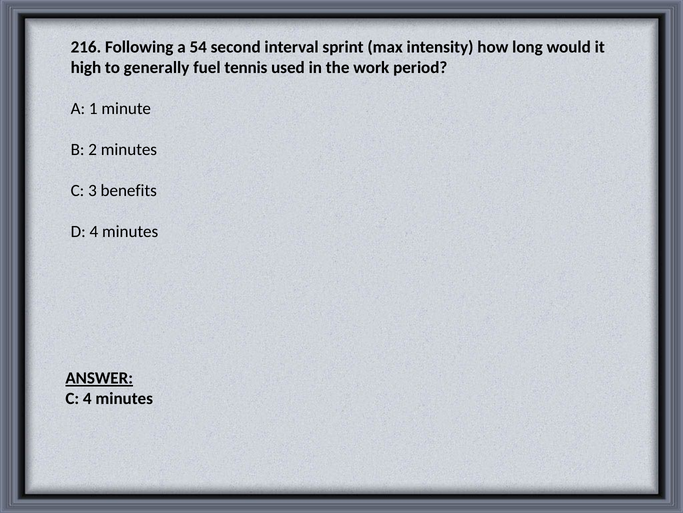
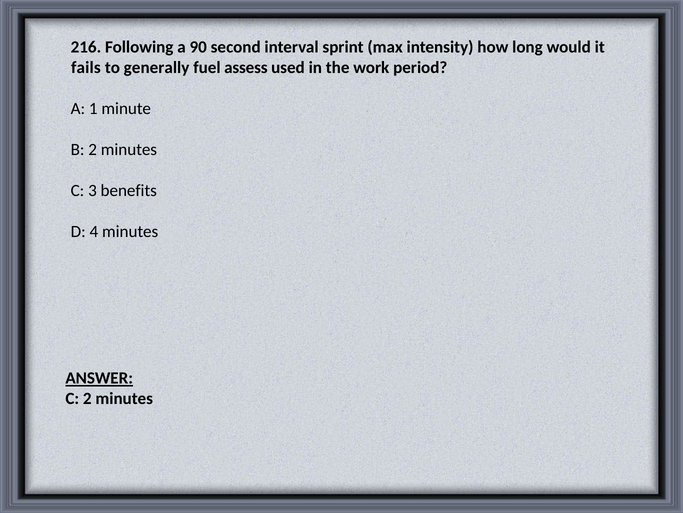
54: 54 -> 90 (198, 47)
high: high -> fails (86, 67)
tennis: tennis -> assess (246, 67)
C 4: 4 -> 2 (87, 398)
